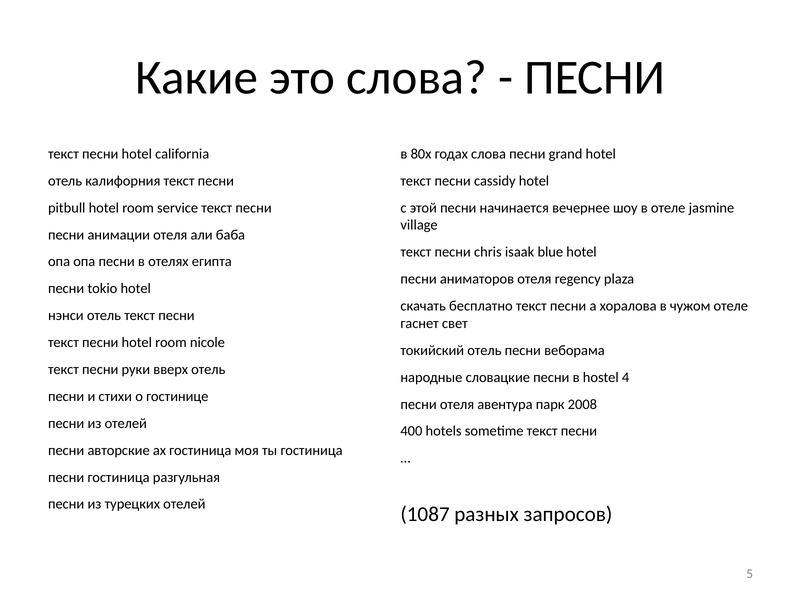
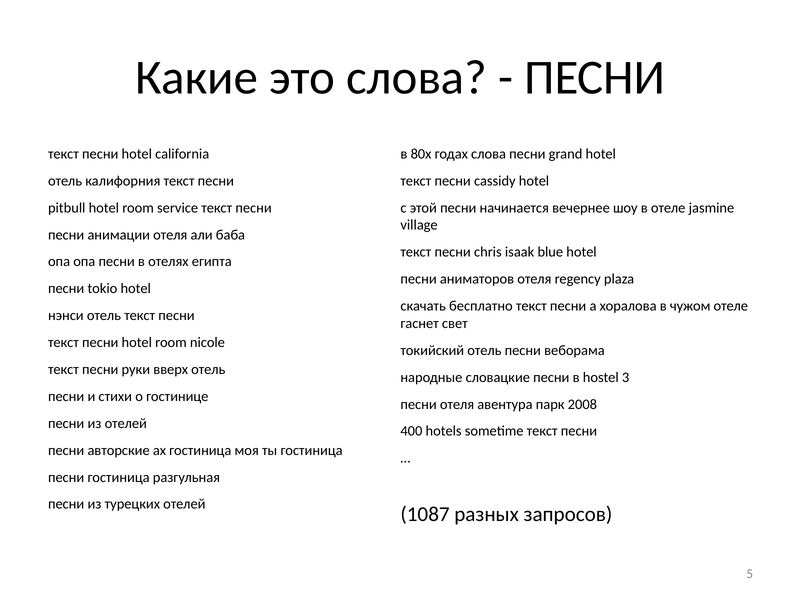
4: 4 -> 3 (626, 377)
